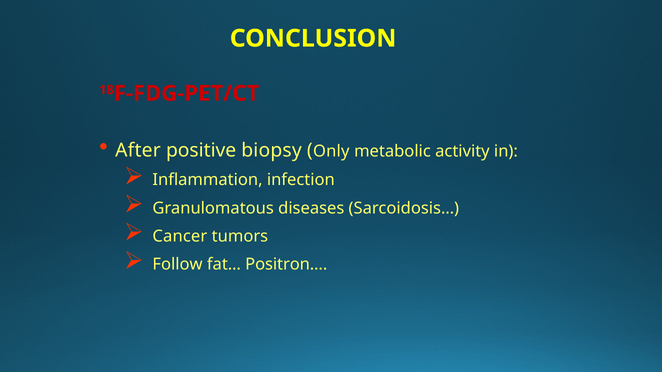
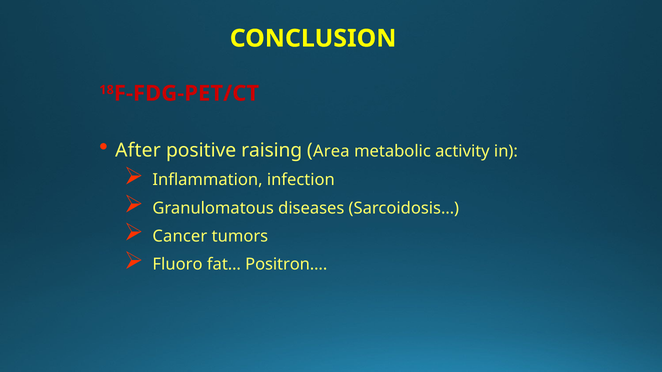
biopsy: biopsy -> raising (272, 151)
Only: Only -> Area (331, 152)
Follow: Follow -> Fluoro (178, 265)
